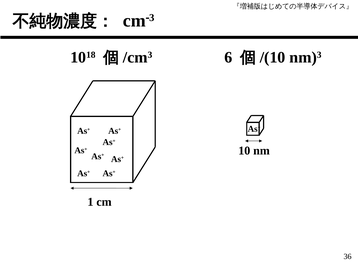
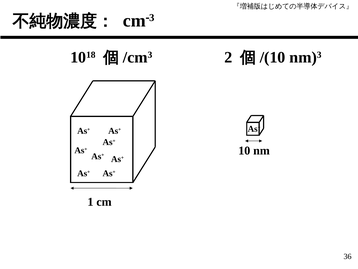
6: 6 -> 2 (228, 57)
